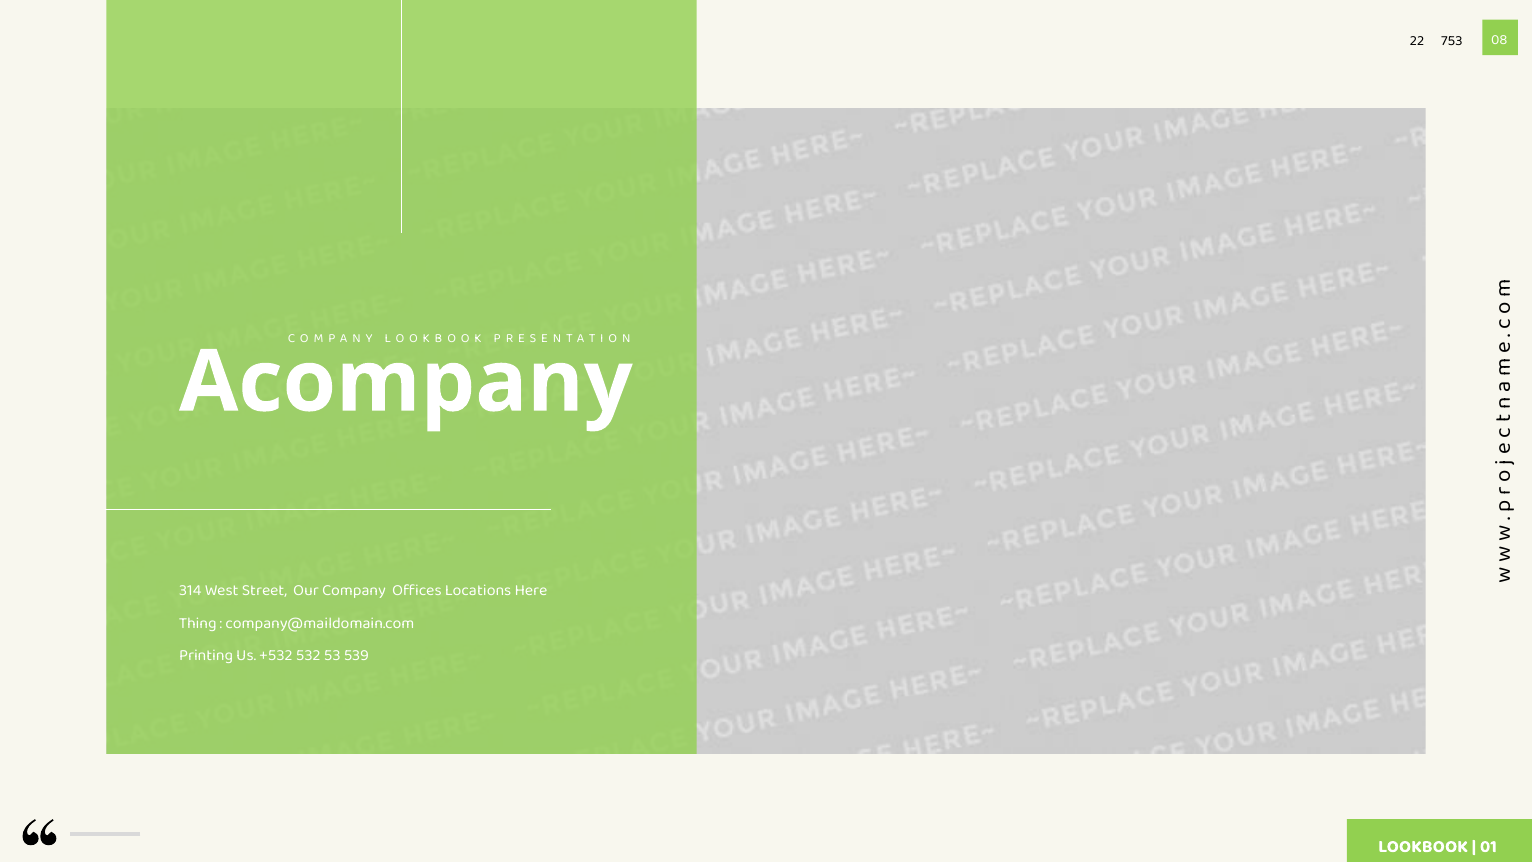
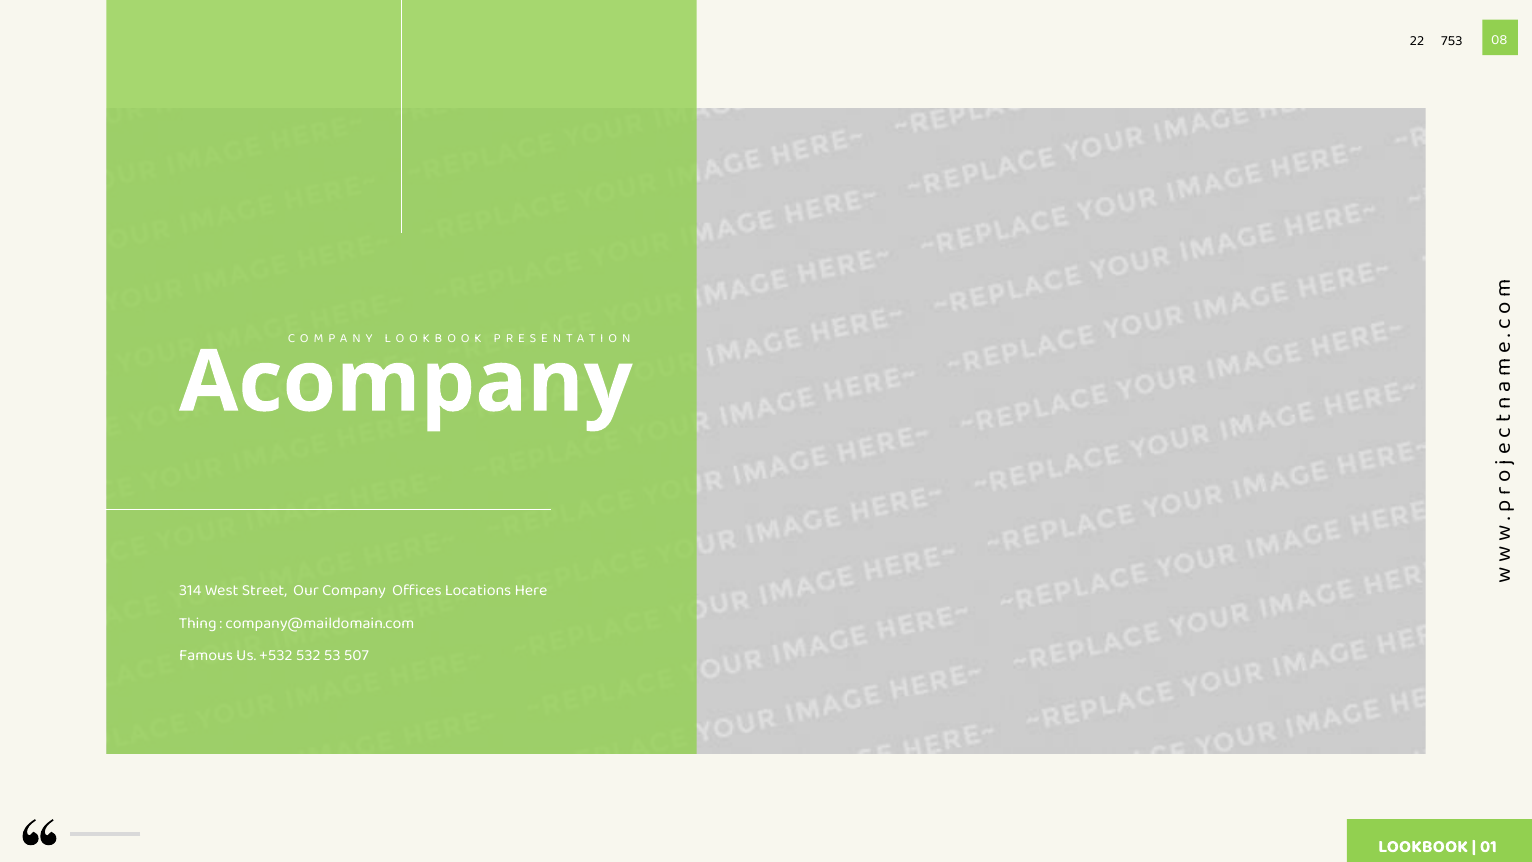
Printing: Printing -> Famous (206, 655)
539: 539 -> 507 (356, 655)
